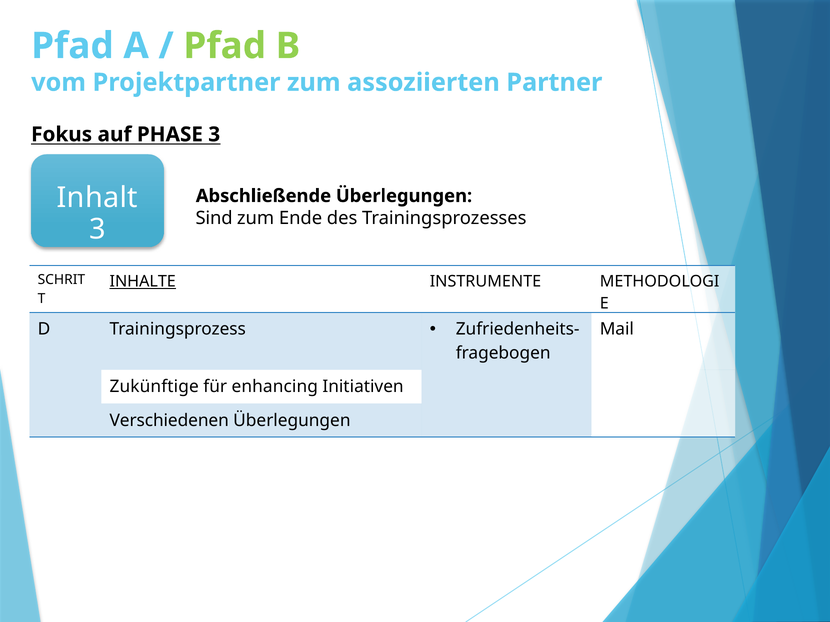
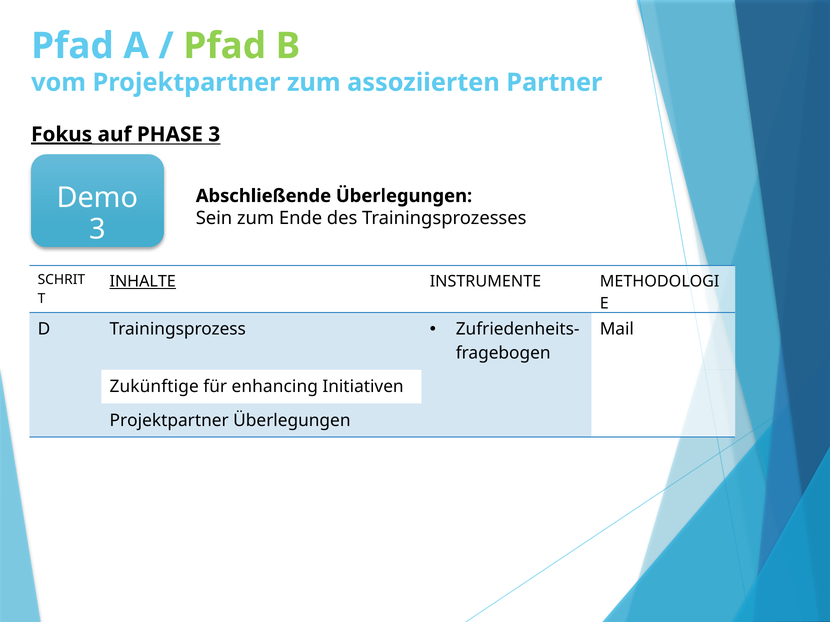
Fokus underline: none -> present (62, 135)
Inhalt: Inhalt -> Demo (98, 198)
Sind: Sind -> Sein (214, 218)
Verschiedenen: Verschiedenen -> Projektpartner (169, 421)
